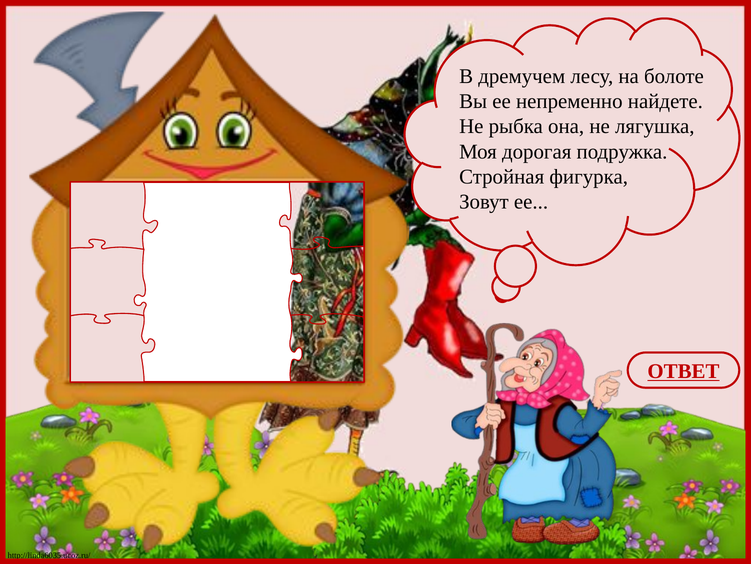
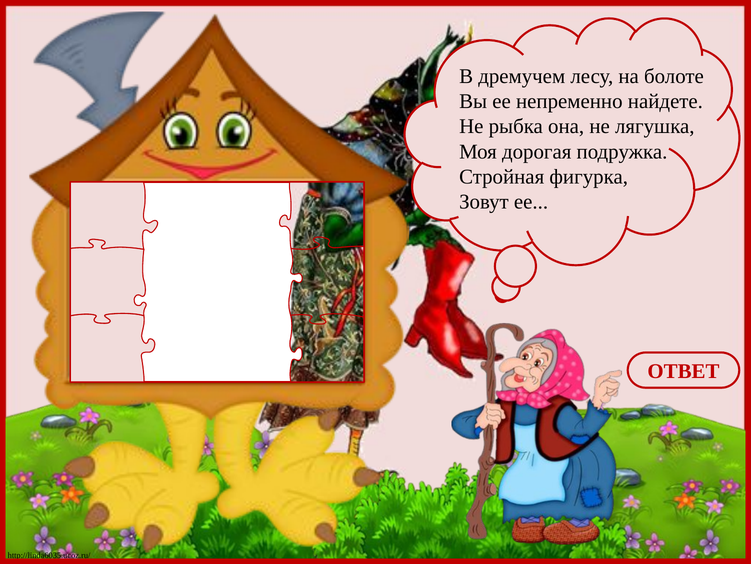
ОТВЕТ underline: present -> none (683, 371)
